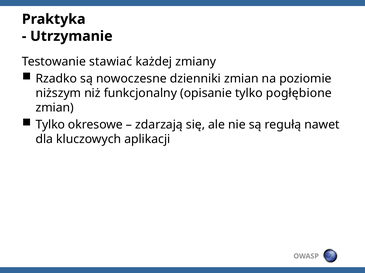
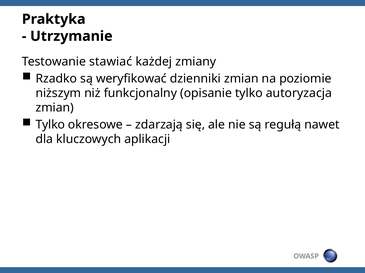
nowoczesne: nowoczesne -> weryfikować (131, 79)
pogłębione: pogłębione -> autoryzacja (299, 93)
